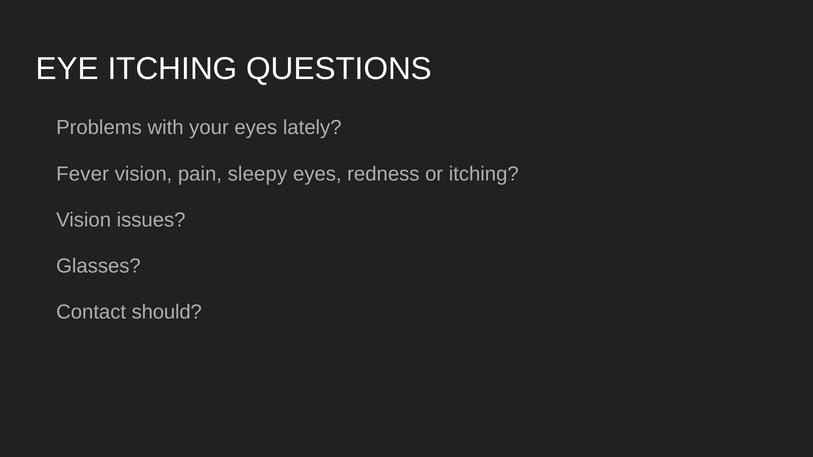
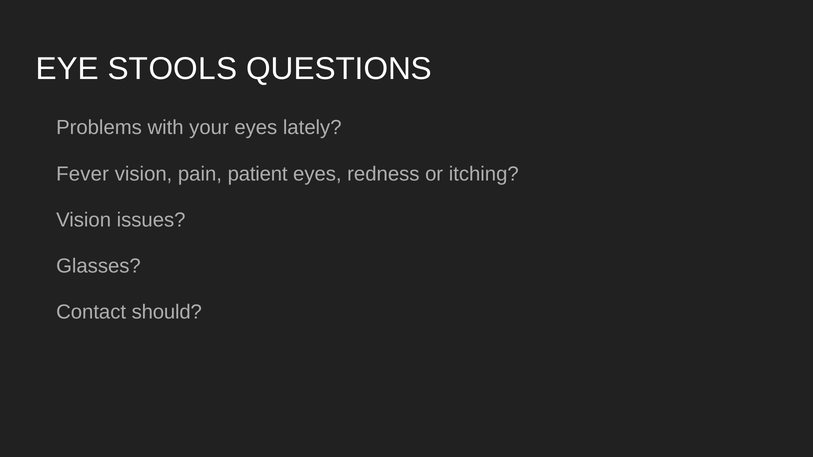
EYE ITCHING: ITCHING -> STOOLS (172, 69)
sleepy: sleepy -> patient (258, 174)
